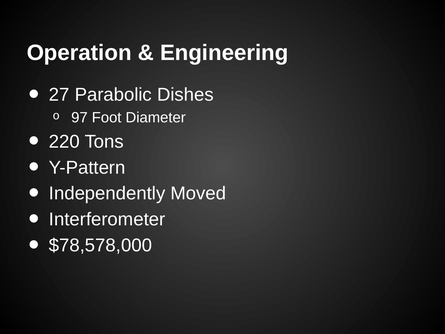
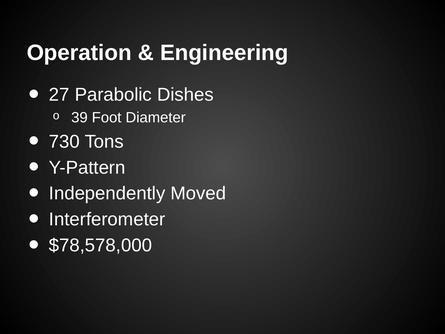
97: 97 -> 39 (79, 117)
220: 220 -> 730 (64, 141)
